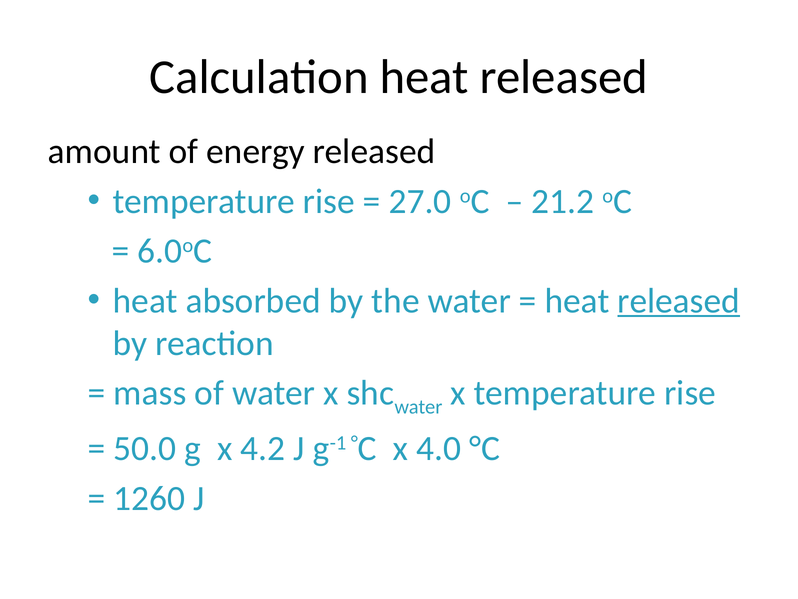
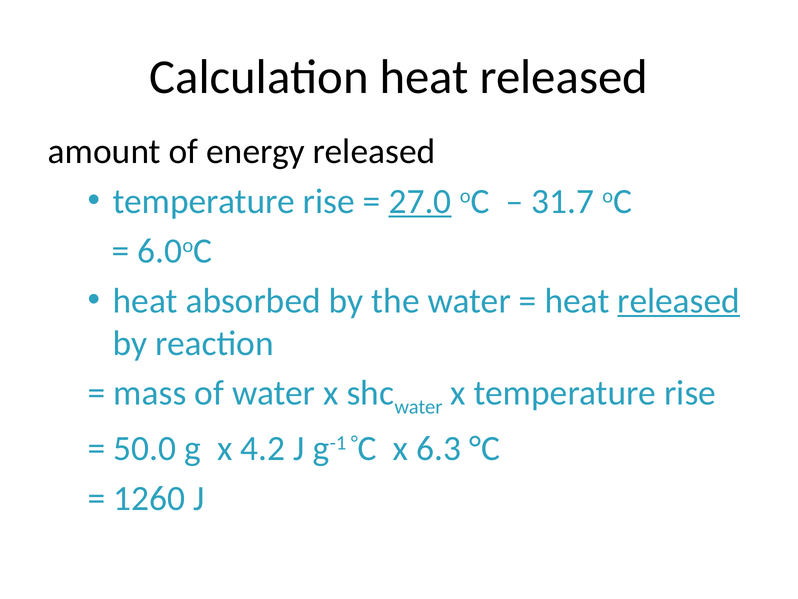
27.0 underline: none -> present (420, 201)
21.2: 21.2 -> 31.7 (563, 201)
4.0: 4.0 -> 6.3 (439, 448)
